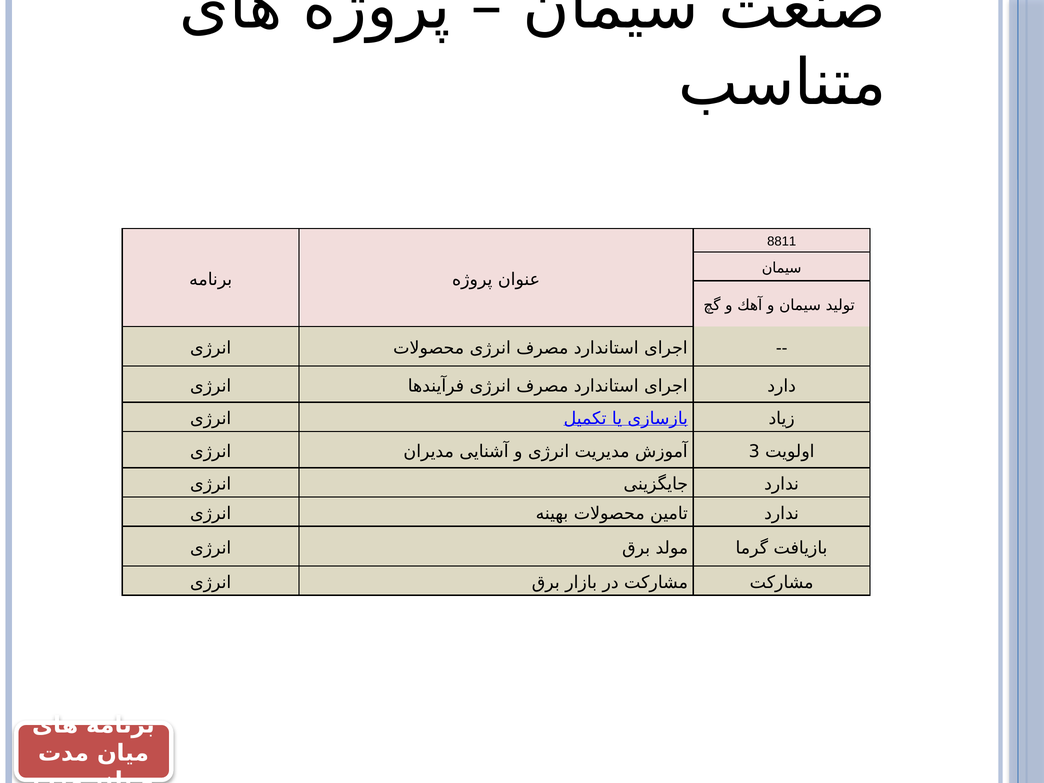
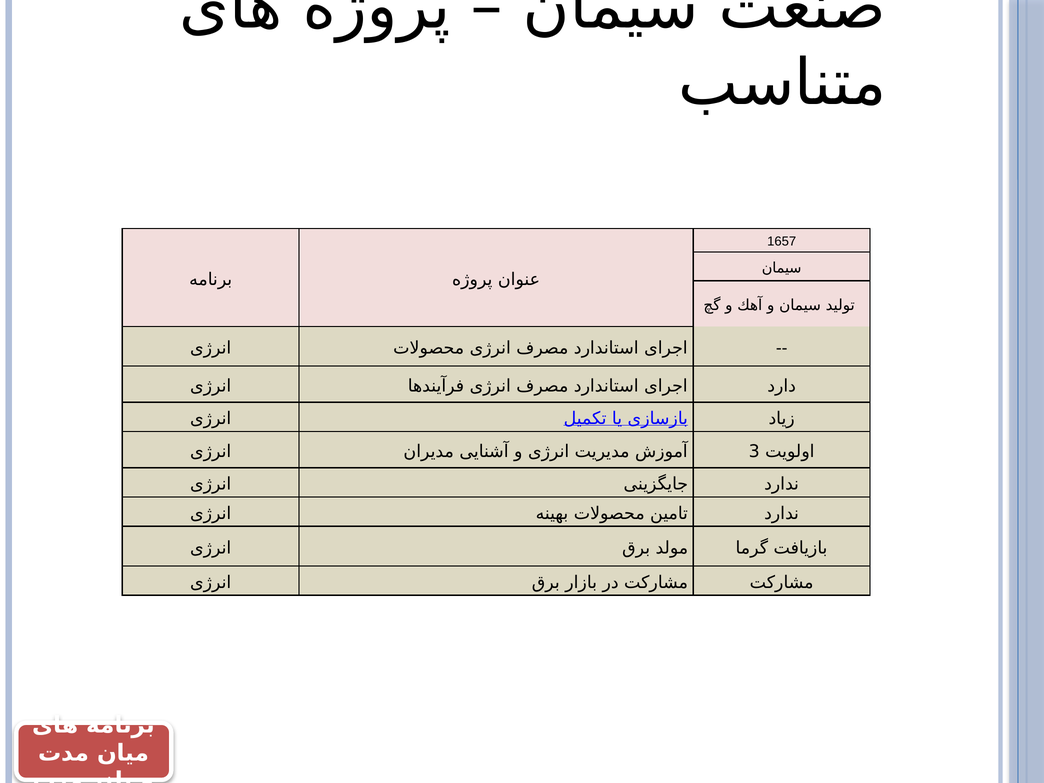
8811: 8811 -> 1657 (782, 242)
